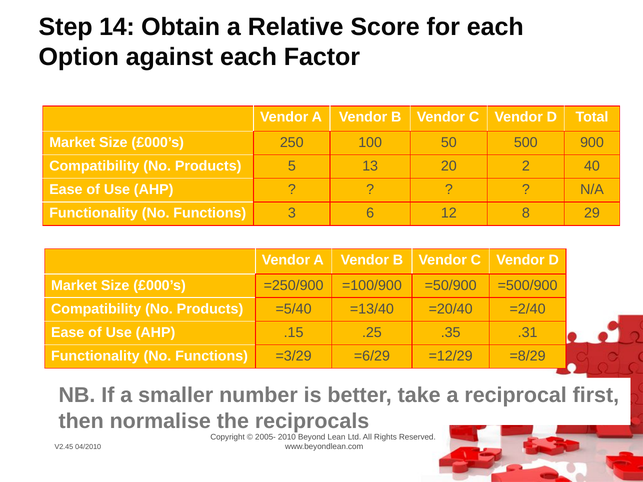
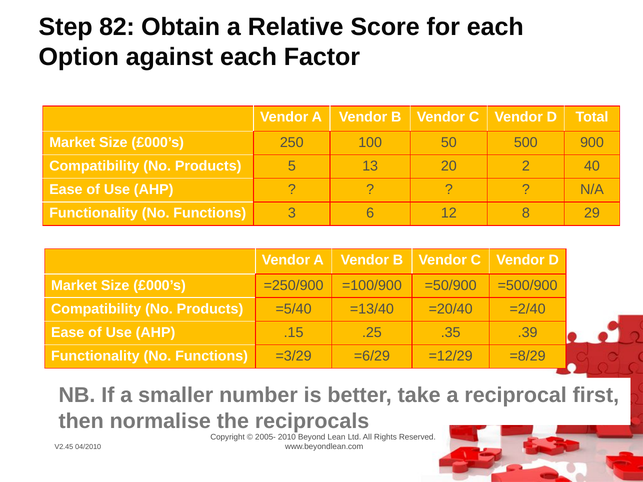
14: 14 -> 82 (117, 27)
.31: .31 -> .39 (528, 333)
